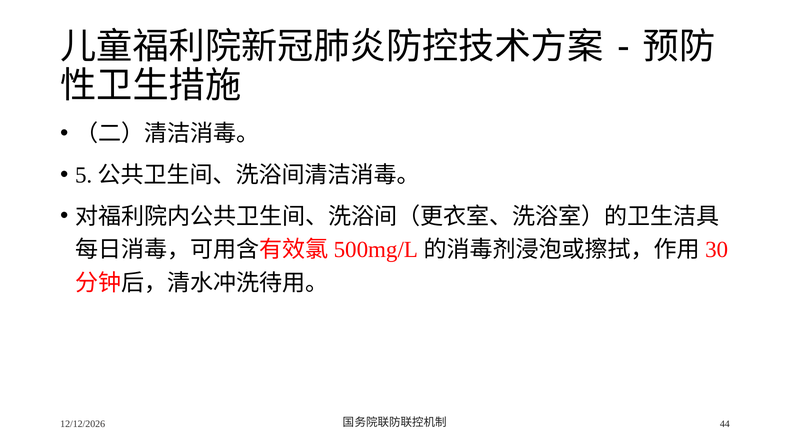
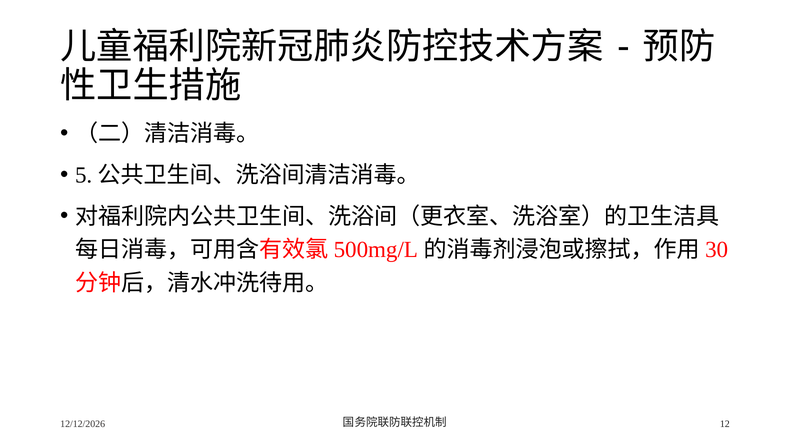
44: 44 -> 12 (725, 424)
